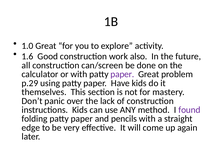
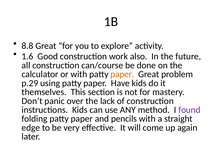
1.0: 1.0 -> 8.8 (27, 46)
can/screen: can/screen -> can/course (102, 65)
paper colour: purple -> orange (122, 74)
